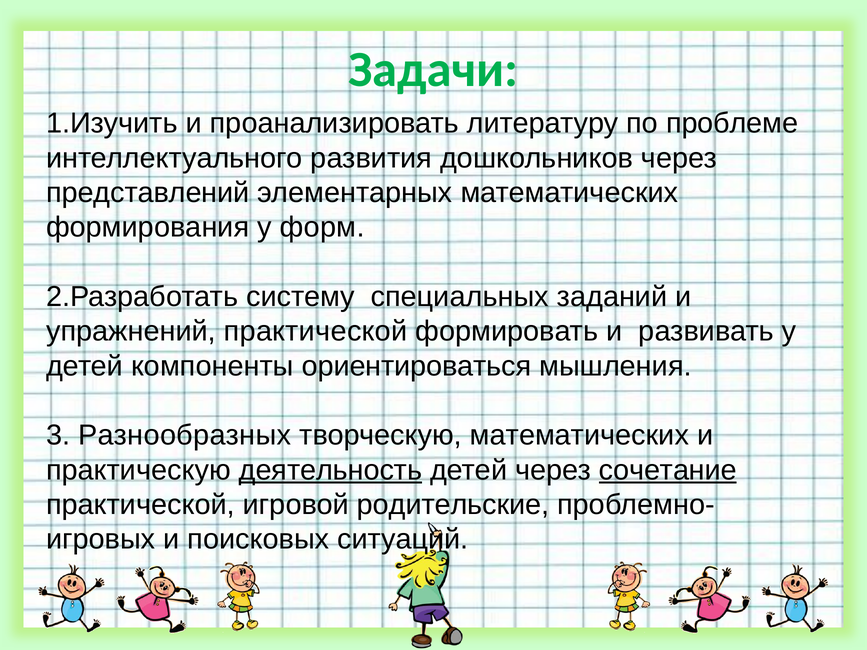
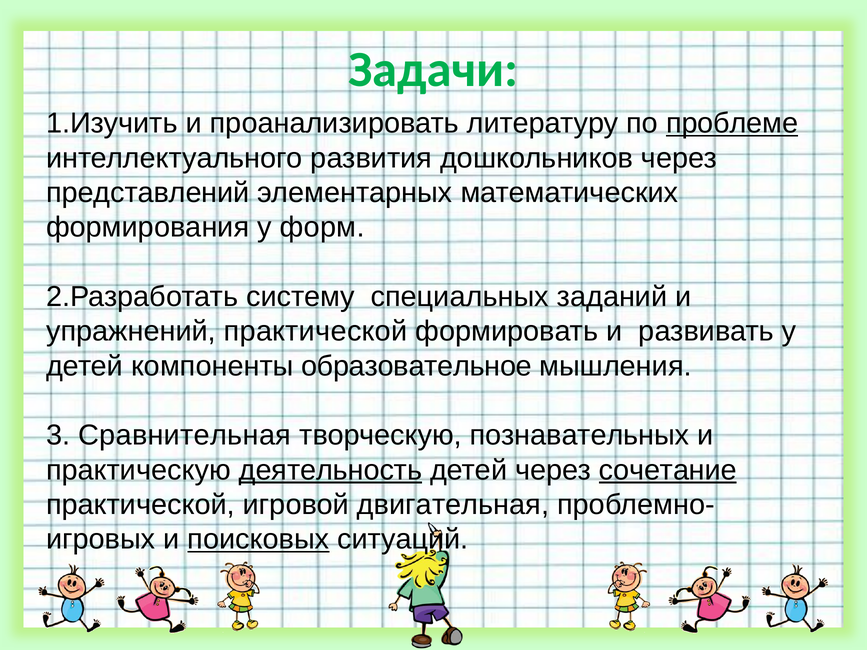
проблеме underline: none -> present (732, 123)
ориентироваться: ориентироваться -> образовательное (417, 366)
Разнообразных: Разнообразных -> Сравнительная (185, 436)
творческую математических: математических -> познавательных (579, 436)
родительские: родительские -> двигательная (453, 505)
поисковых underline: none -> present (258, 540)
